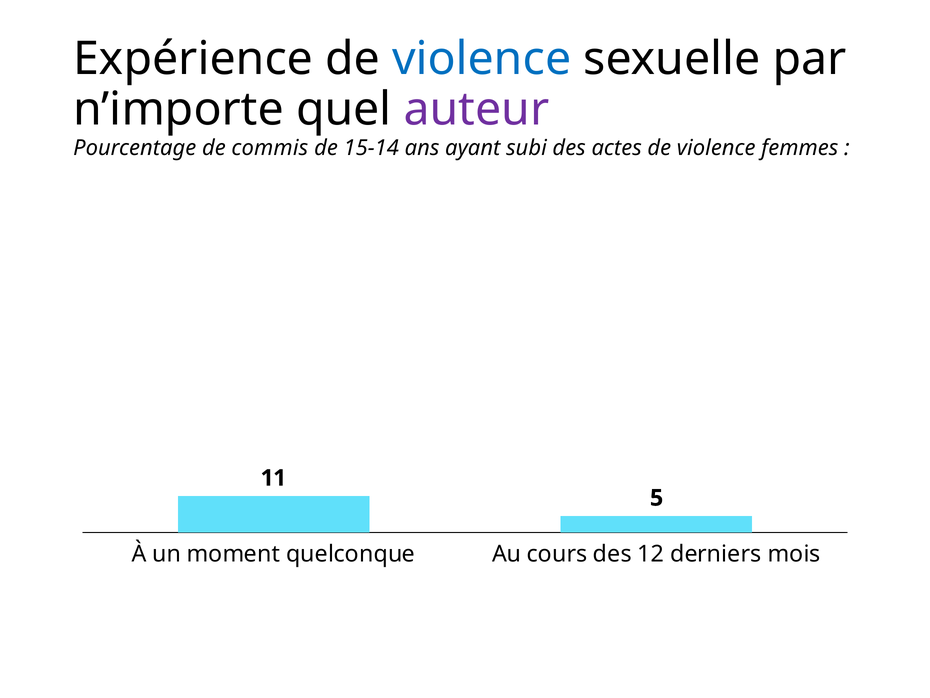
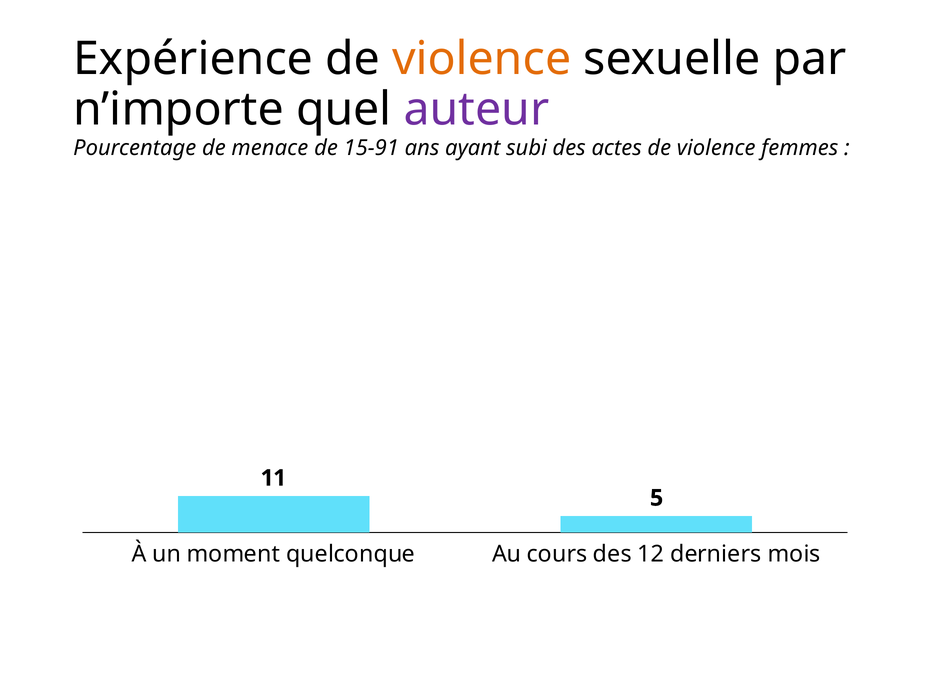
violence colour: blue -> orange (482, 59)
commis: commis -> menace (270, 148)
15-14: 15-14 -> 15-91 (371, 148)
